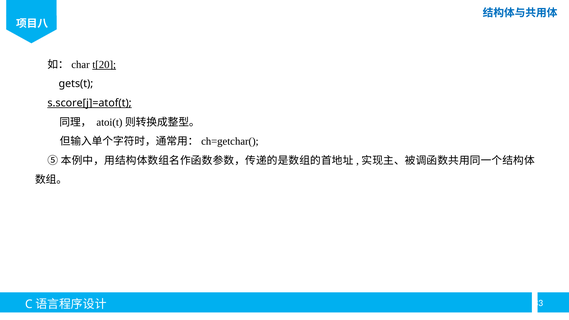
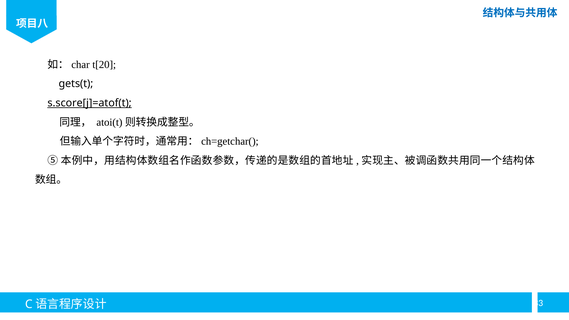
t[20 underline: present -> none (104, 65)
